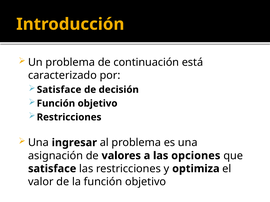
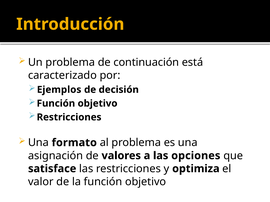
Satisface: Satisface -> Ejemplos (59, 90)
ingresar: ingresar -> formato (74, 143)
